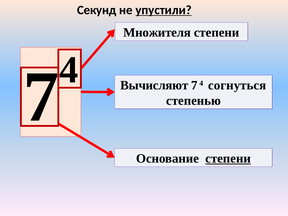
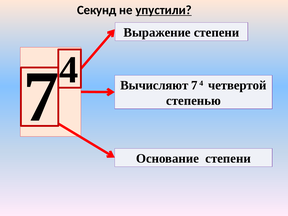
Множителя: Множителя -> Выражение (157, 32)
согнуться: согнуться -> четвертой (237, 85)
степени underline: present -> none (228, 158)
